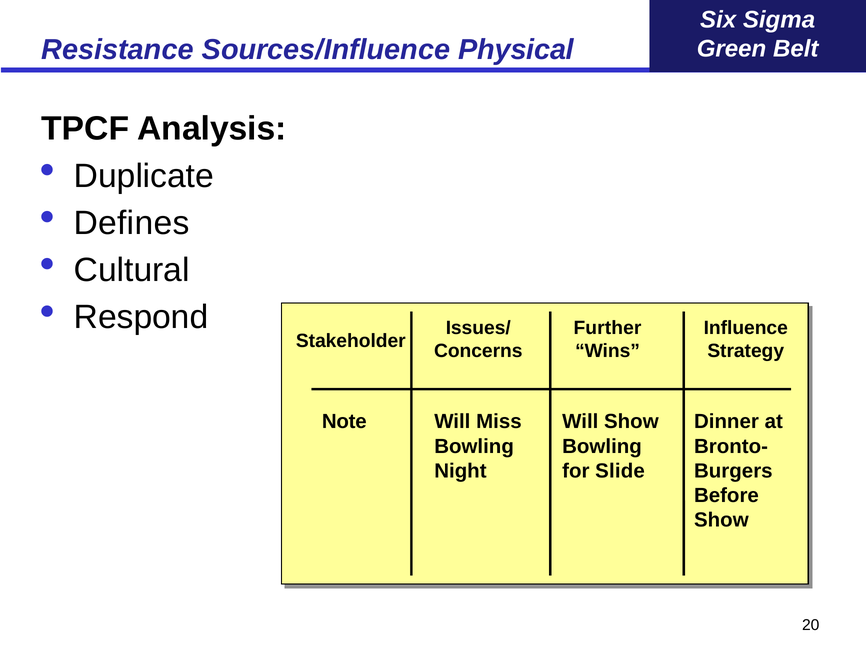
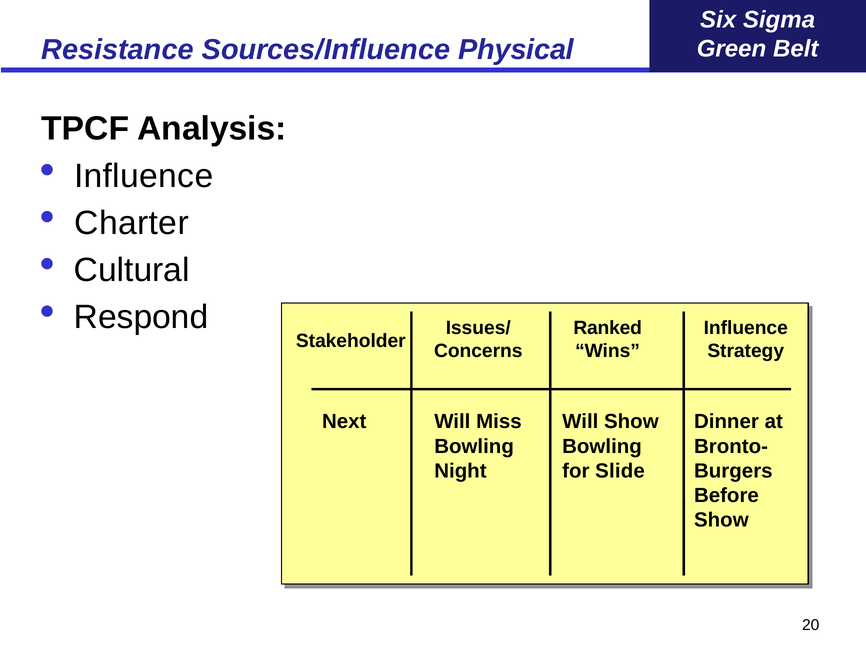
Duplicate: Duplicate -> Influence (144, 176)
Defines: Defines -> Charter (132, 223)
Further: Further -> Ranked (608, 328)
Note: Note -> Next (344, 422)
